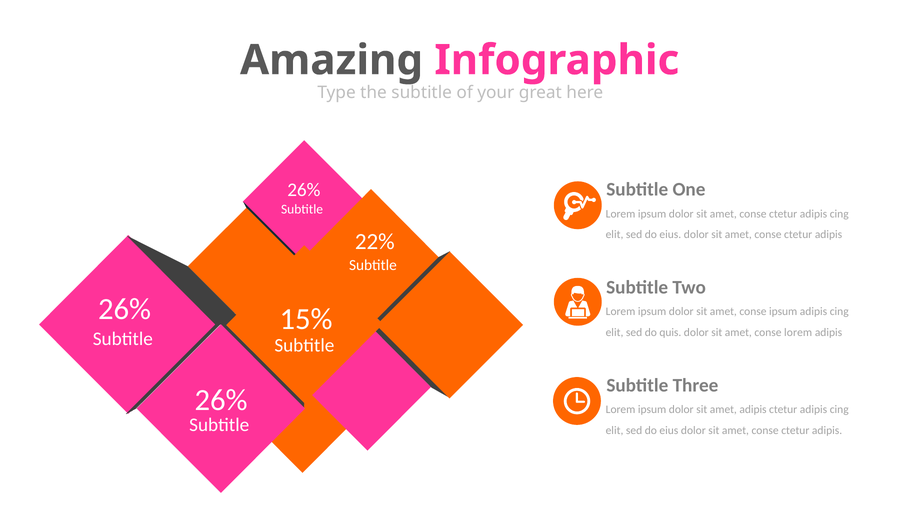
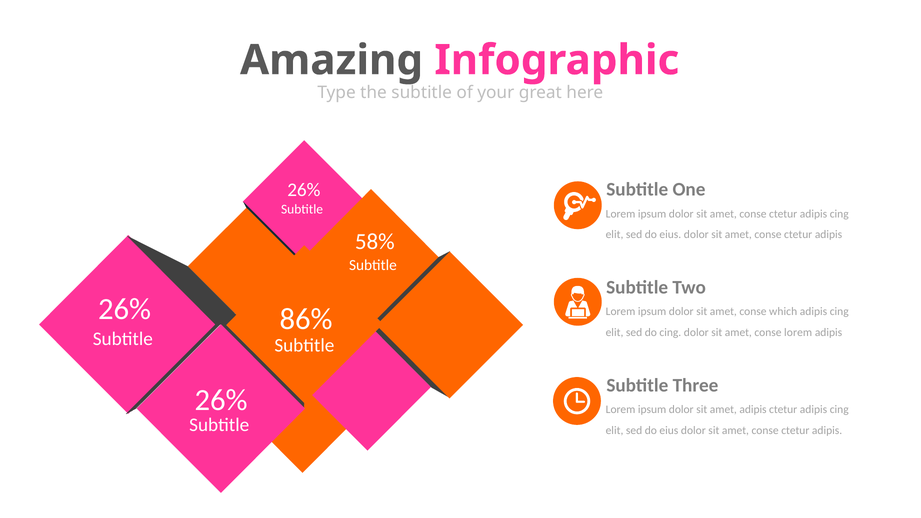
22%: 22% -> 58% (375, 242)
15%: 15% -> 86% (306, 319)
conse ipsum: ipsum -> which (783, 312)
do quis: quis -> cing (670, 332)
